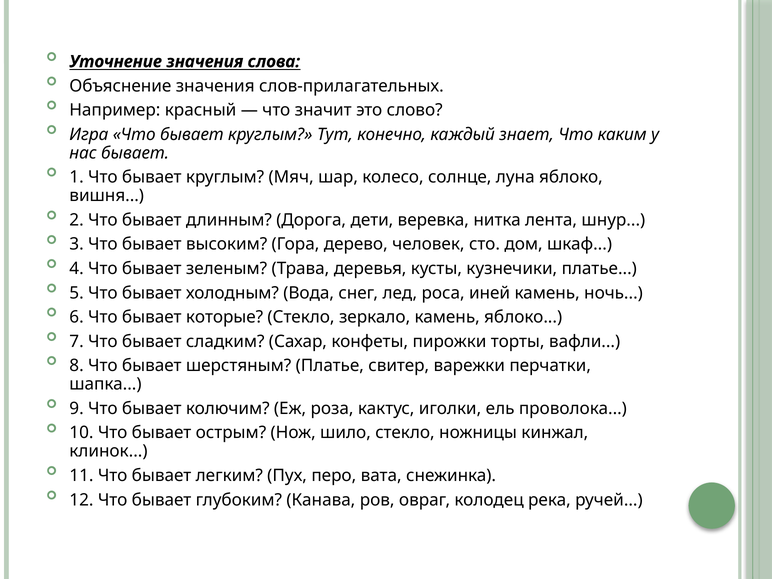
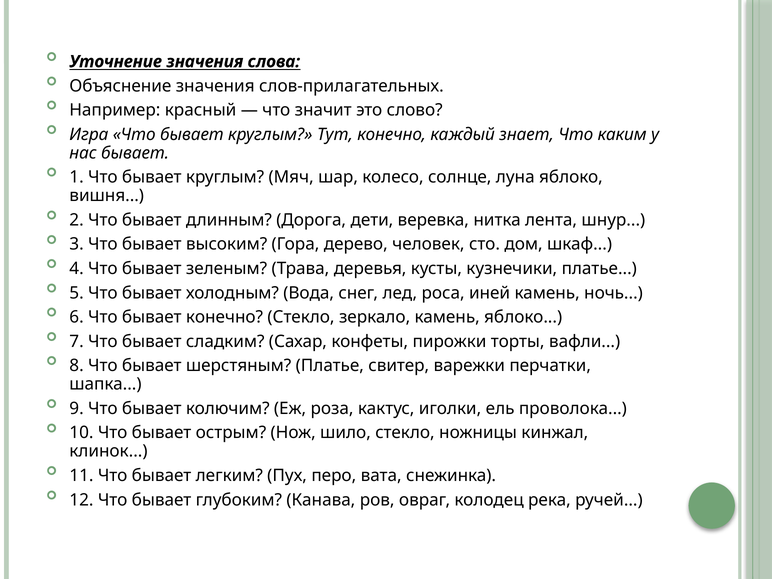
бывает которые: которые -> конечно (224, 317)
